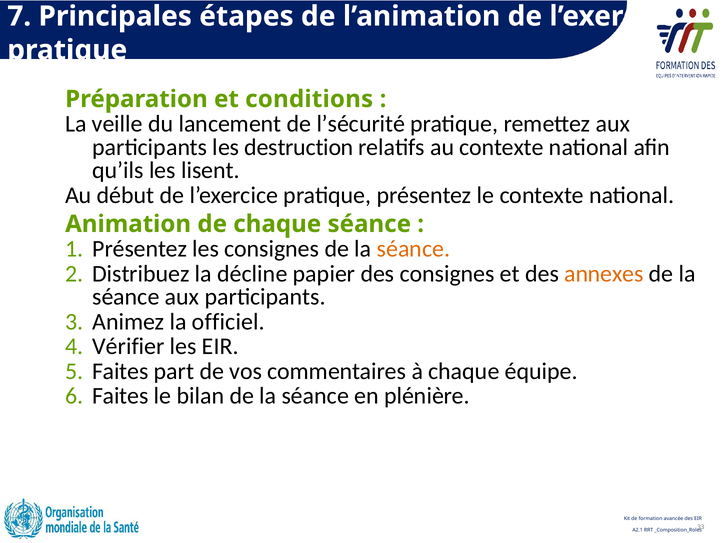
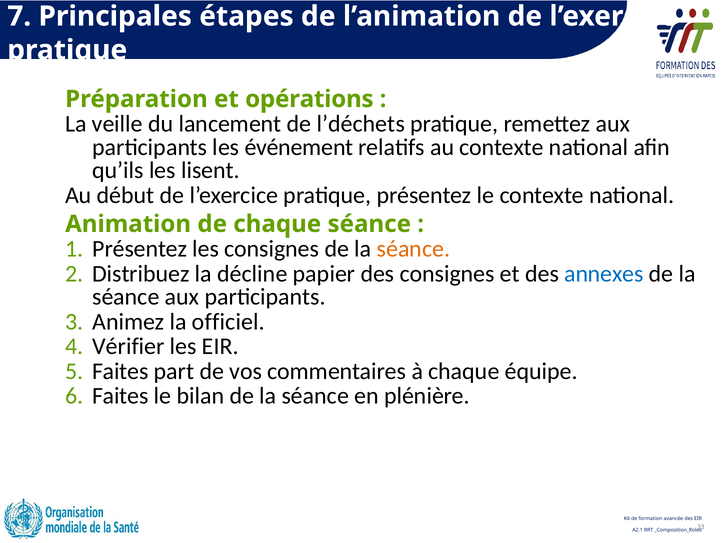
conditions: conditions -> opérations (309, 99)
l’sécurité: l’sécurité -> l’déchets (361, 124)
destruction: destruction -> événement (299, 147)
annexes colour: orange -> blue (604, 274)
